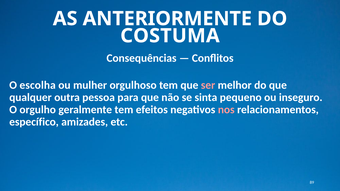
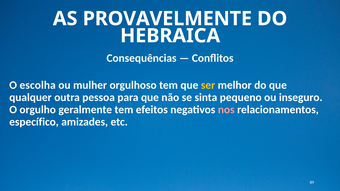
ANTERIORMENTE: ANTERIORMENTE -> PROVAVELMENTE (167, 19)
COSTUMA: COSTUMA -> HEBRAICA (170, 36)
ser colour: pink -> yellow (208, 85)
